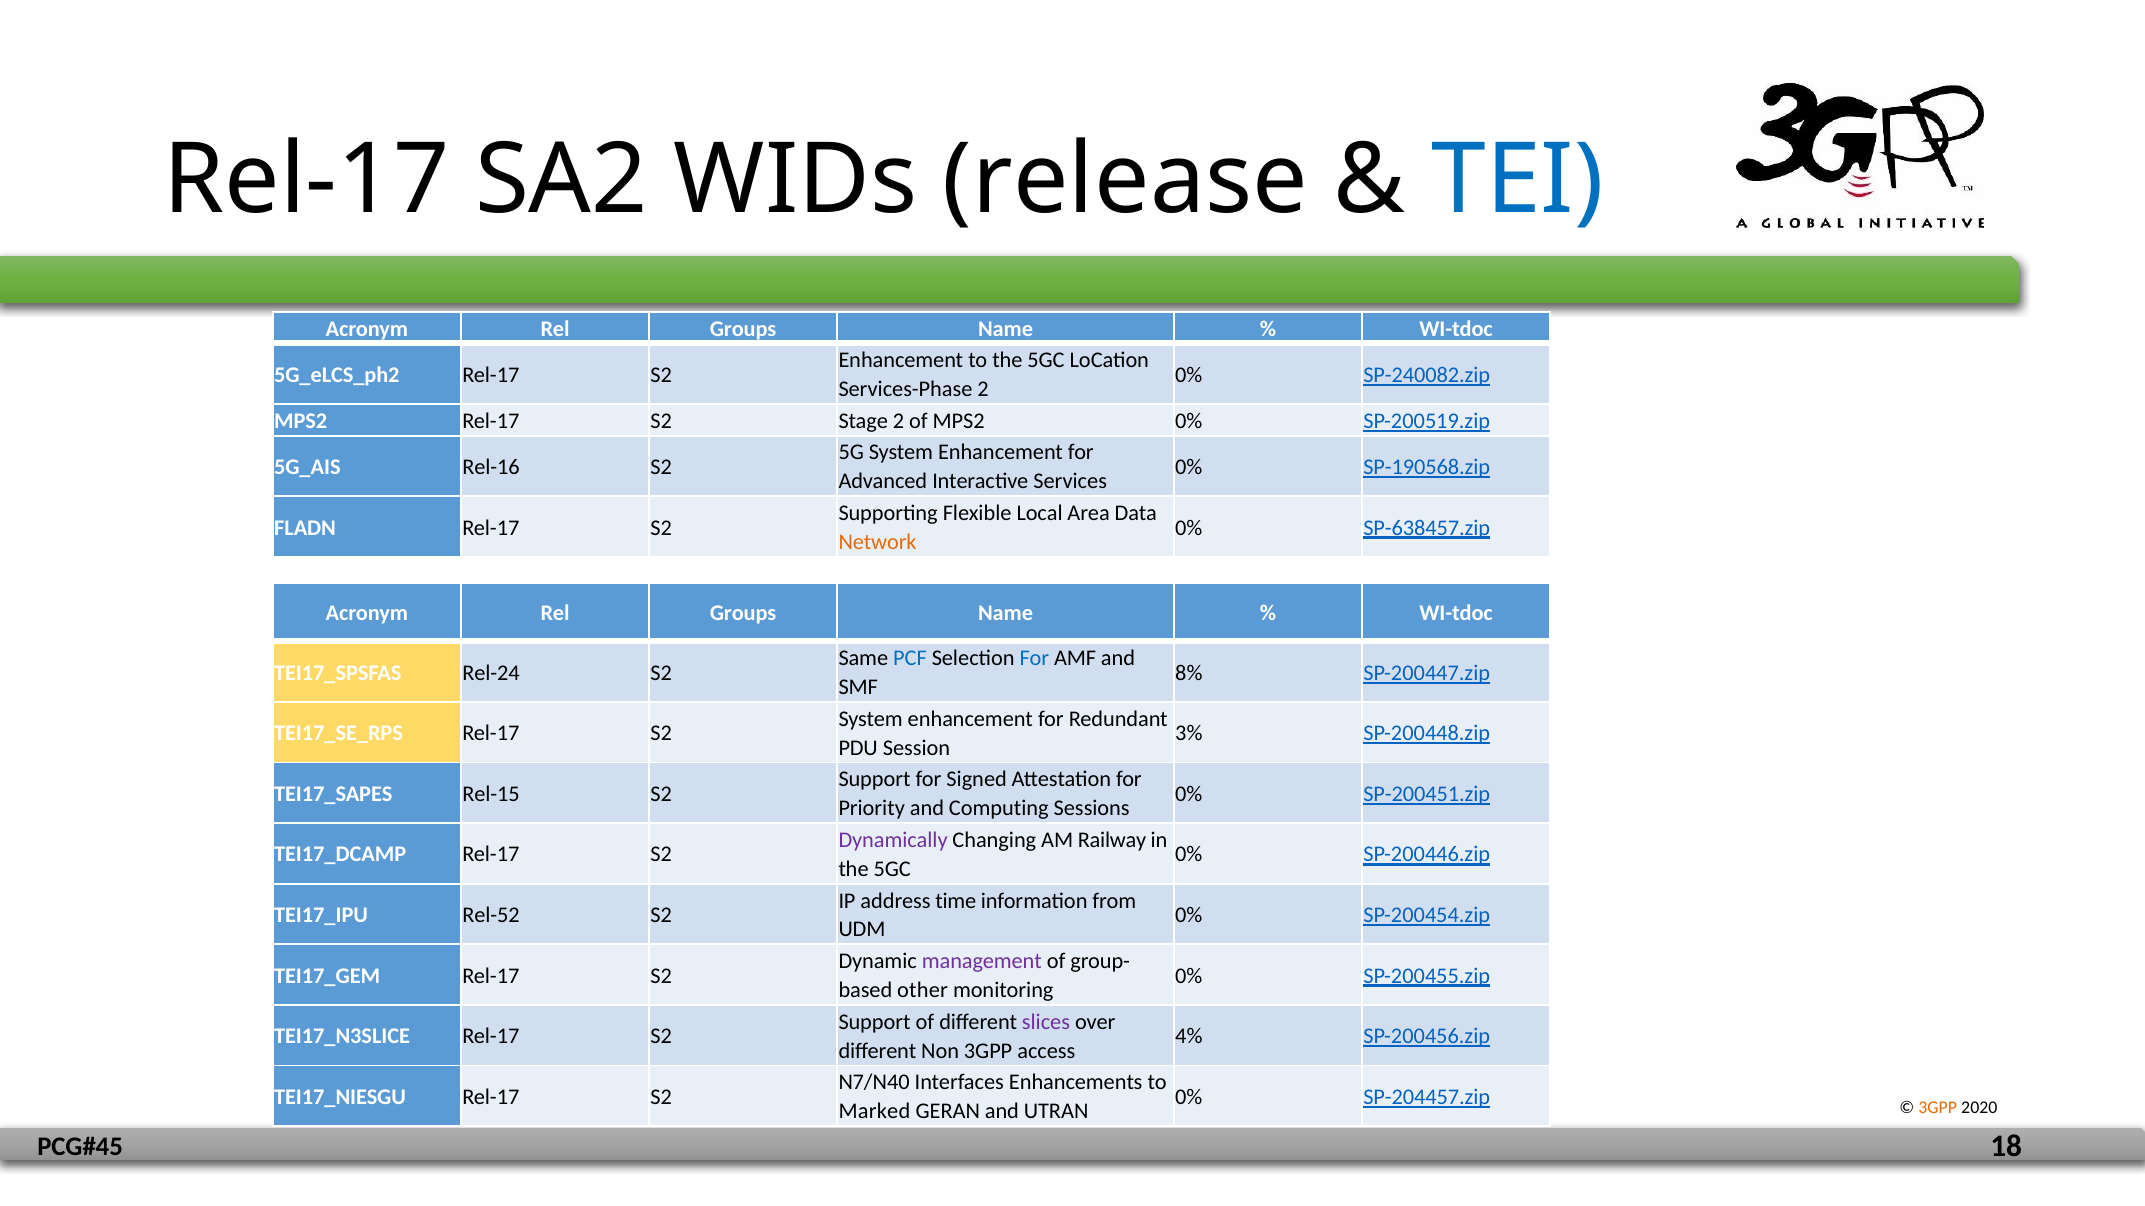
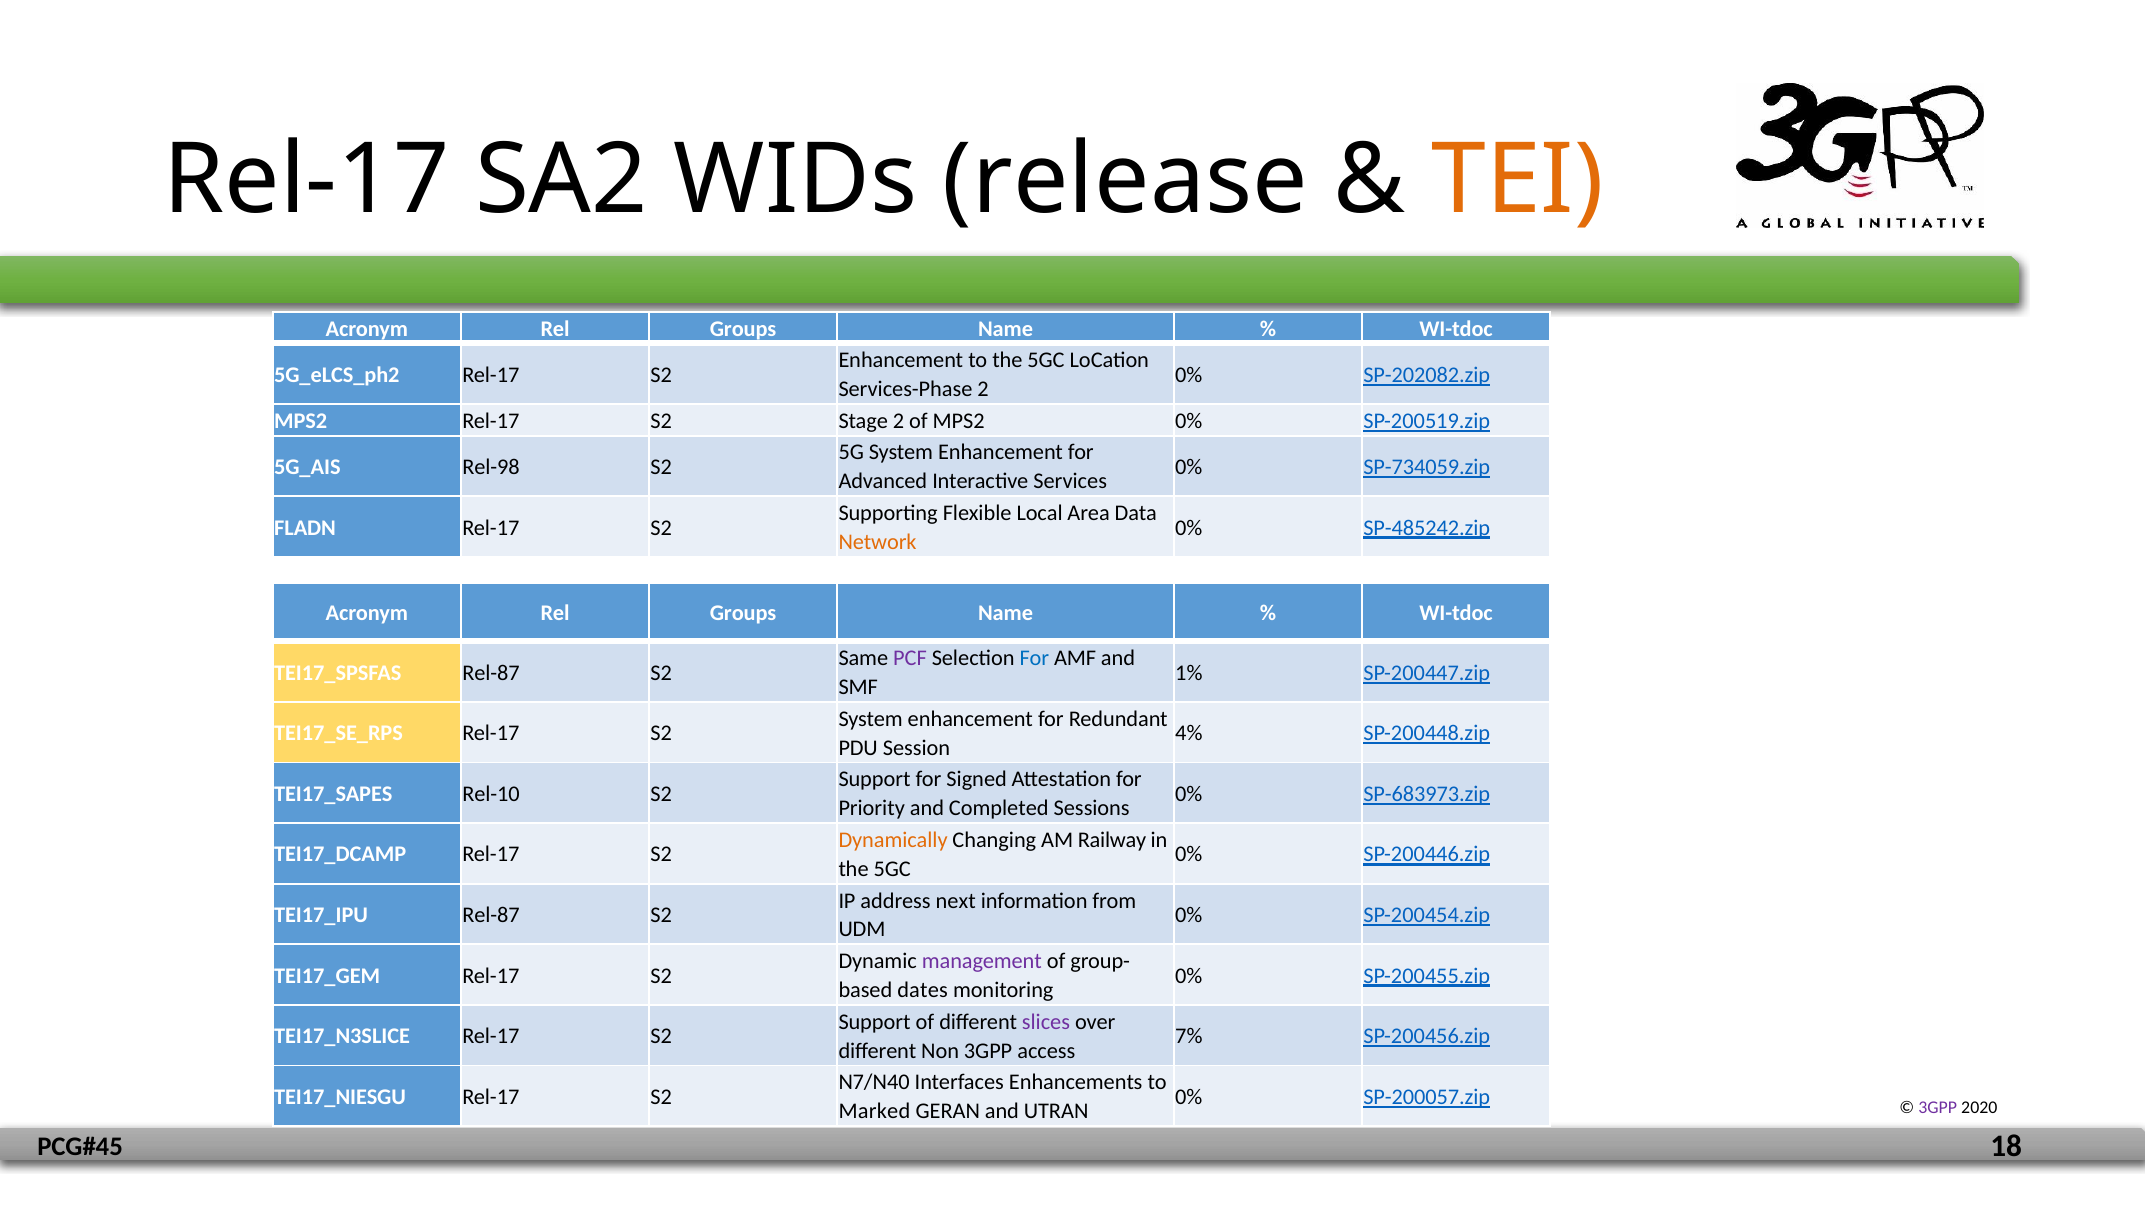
TEI colour: blue -> orange (1518, 180)
SP-240082.zip: SP-240082.zip -> SP-202082.zip (1427, 375)
Rel-16: Rel-16 -> Rel-98 (491, 467)
SP-190568.zip: SP-190568.zip -> SP-734059.zip (1427, 467)
SP-638457.zip: SP-638457.zip -> SP-485242.zip (1427, 528)
PCF colour: blue -> purple (910, 659)
Rel-24: Rel-24 -> Rel-87 (491, 673)
8%: 8% -> 1% (1189, 673)
3%: 3% -> 4% (1189, 734)
Rel-15: Rel-15 -> Rel-10 (491, 794)
SP-200451.zip: SP-200451.zip -> SP-683973.zip (1427, 794)
Computing: Computing -> Completed (999, 809)
Dynamically colour: purple -> orange (893, 840)
time: time -> next (956, 901)
Rel-52: Rel-52 -> Rel-87 (491, 916)
other: other -> dates (923, 991)
4%: 4% -> 7% (1189, 1037)
SP-204457.zip: SP-204457.zip -> SP-200057.zip (1427, 1097)
3GPP colour: orange -> purple (1938, 1109)
